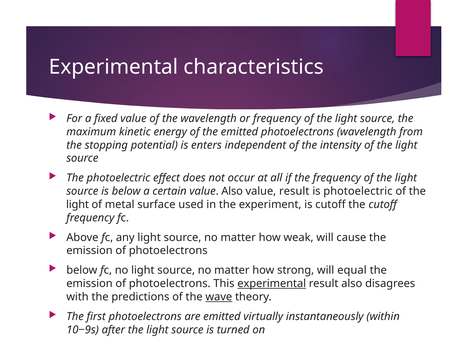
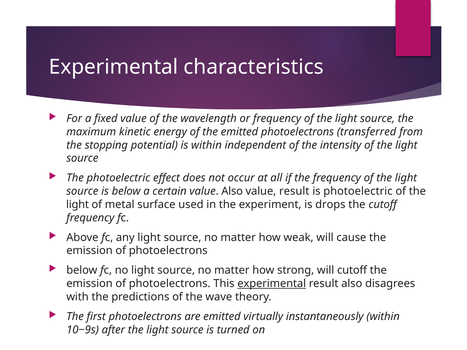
photoelectrons wavelength: wavelength -> transferred (367, 132)
is enters: enters -> within (206, 145)
is cutoff: cutoff -> drops (330, 205)
will equal: equal -> cutoff (352, 271)
wave underline: present -> none (219, 297)
